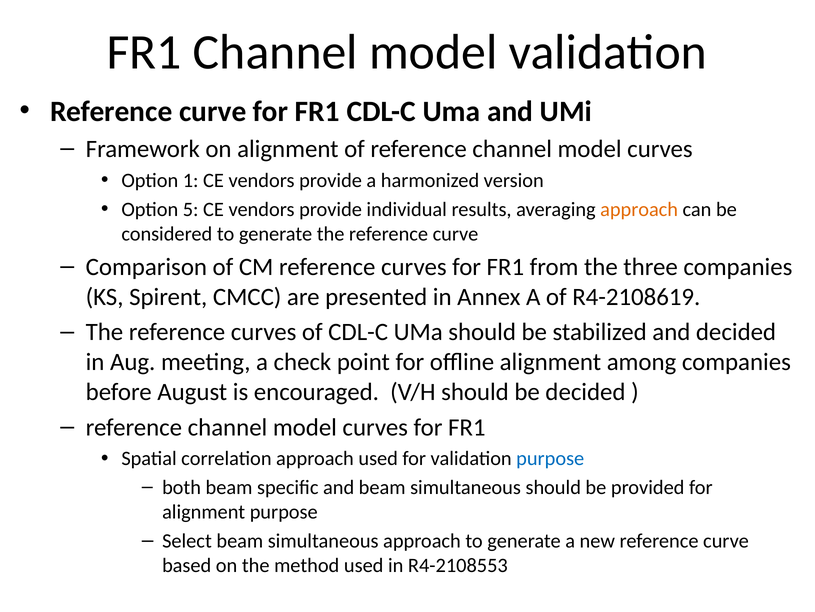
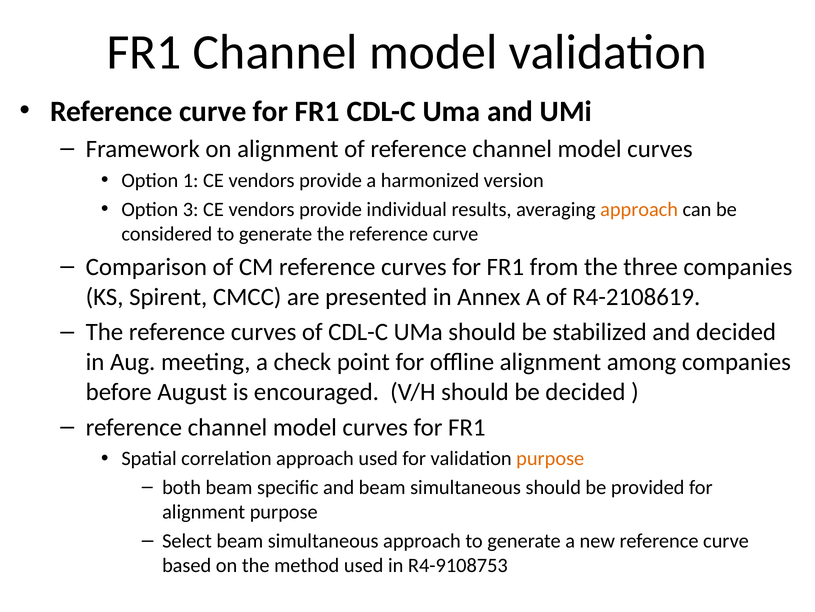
5: 5 -> 3 (191, 209)
purpose colour: blue -> orange (550, 458)
R4-2108553: R4-2108553 -> R4-9108753 (458, 565)
